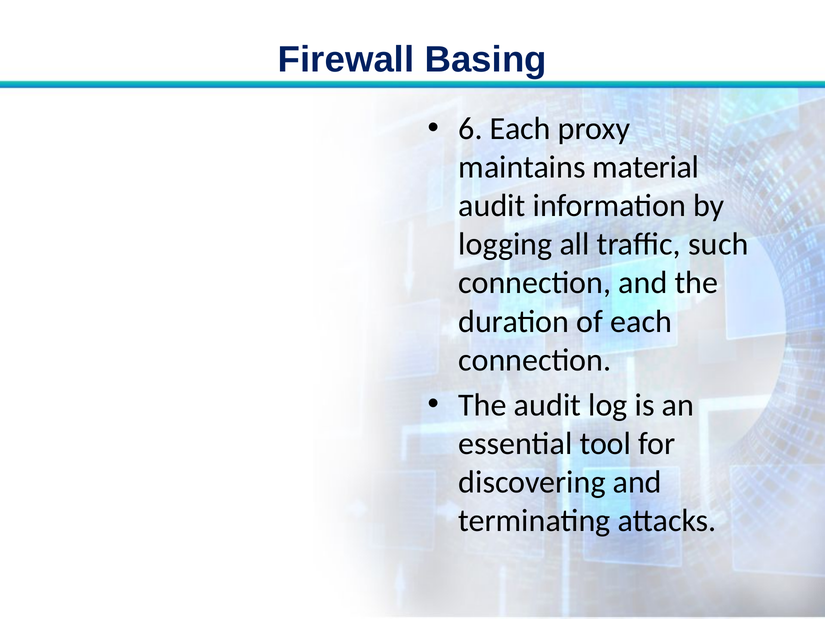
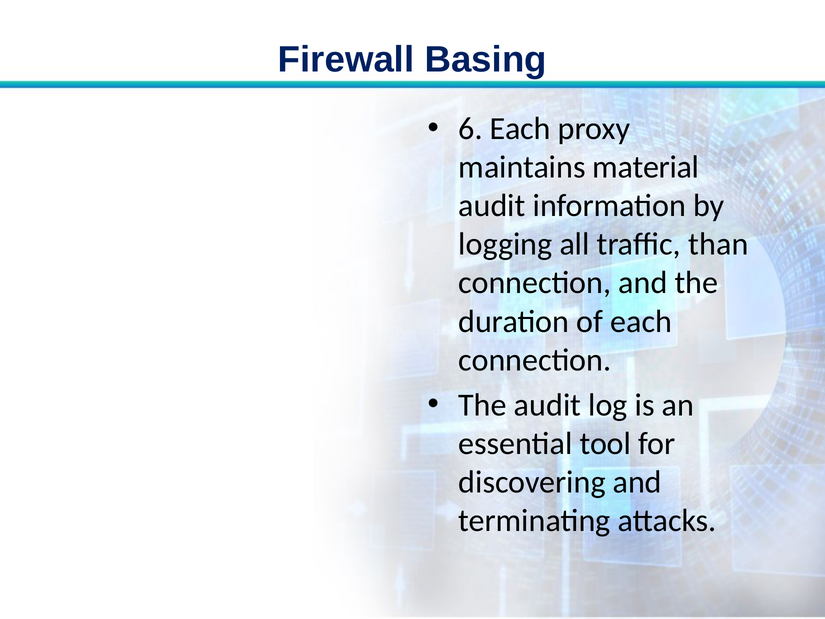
such: such -> than (718, 244)
